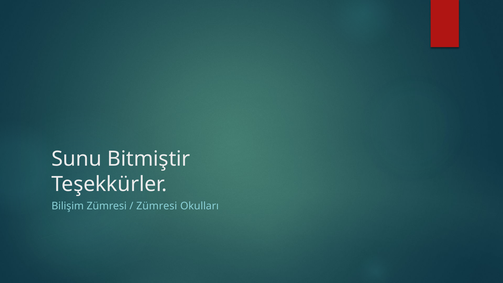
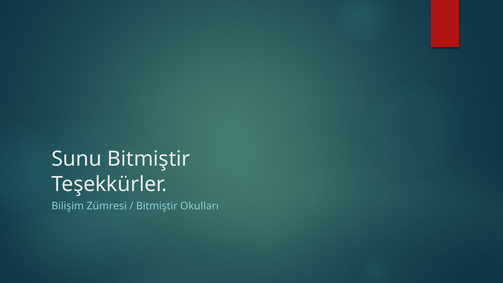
Zümresi: Zümresi -> Bitmiştir (157, 206)
